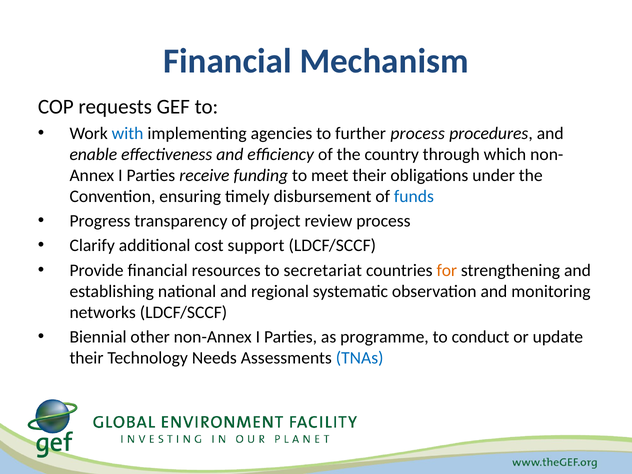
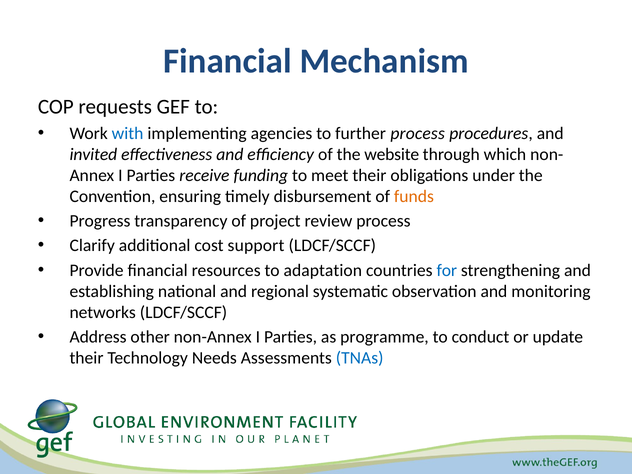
enable: enable -> invited (93, 154)
country: country -> website (392, 154)
funds colour: blue -> orange (414, 196)
secretariat: secretariat -> adaptation (323, 270)
for colour: orange -> blue (447, 270)
Biennial: Biennial -> Address (98, 337)
